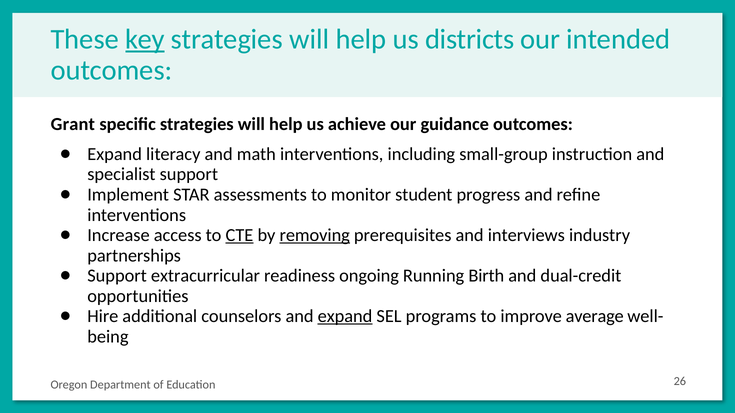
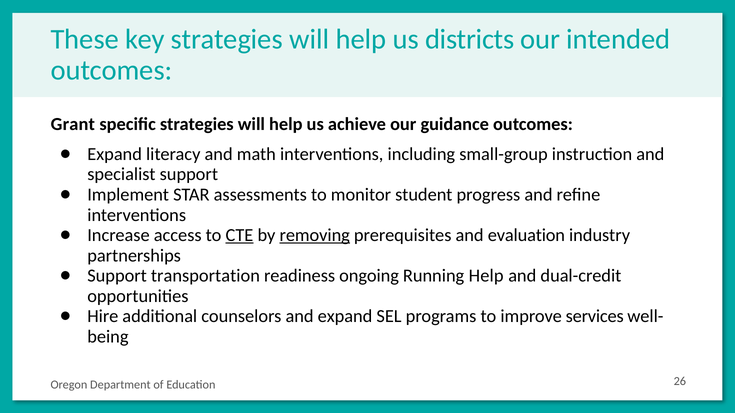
key underline: present -> none (145, 39)
interviews: interviews -> evaluation (526, 235)
extracurricular: extracurricular -> transportation (205, 276)
Running Birth: Birth -> Help (486, 276)
expand underline: present -> none (345, 317)
average: average -> services (595, 317)
